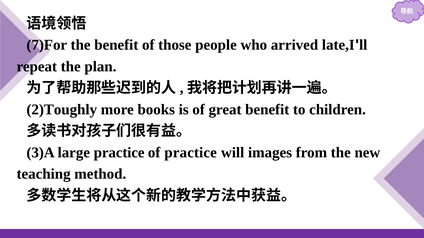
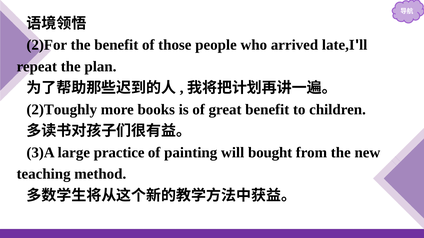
7)For: 7)For -> 2)For (47, 45)
of practice: practice -> painting (191, 153)
images: images -> bought (270, 153)
